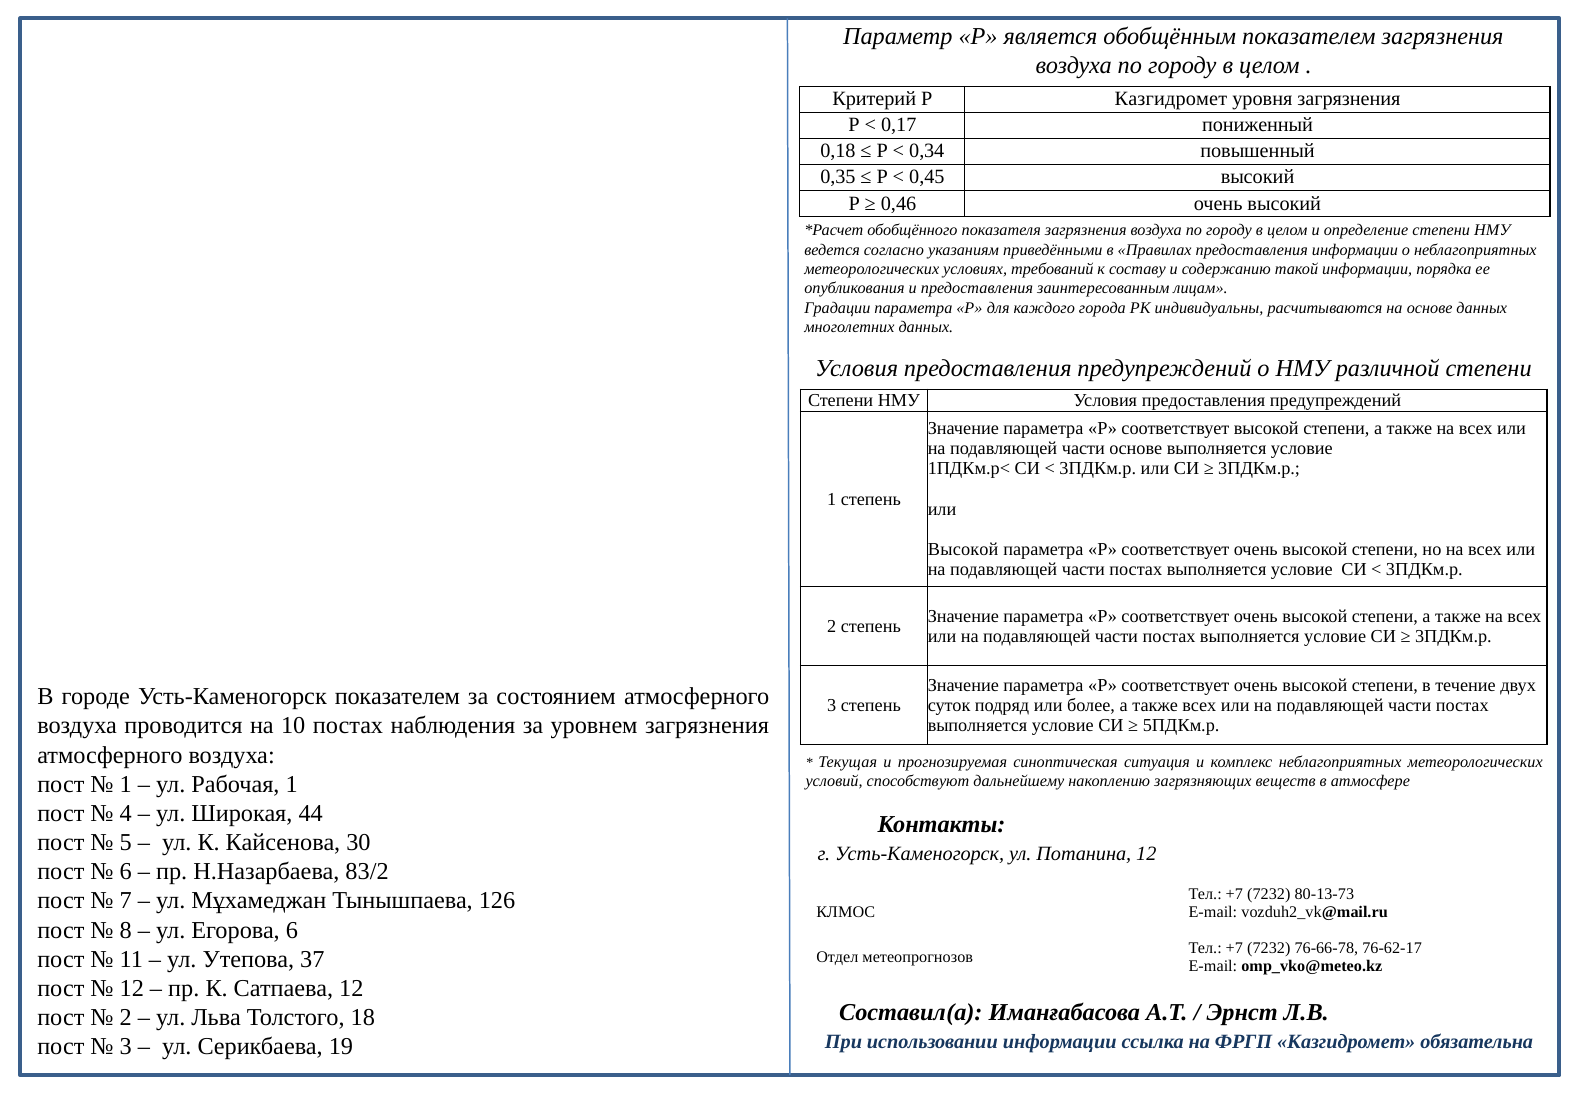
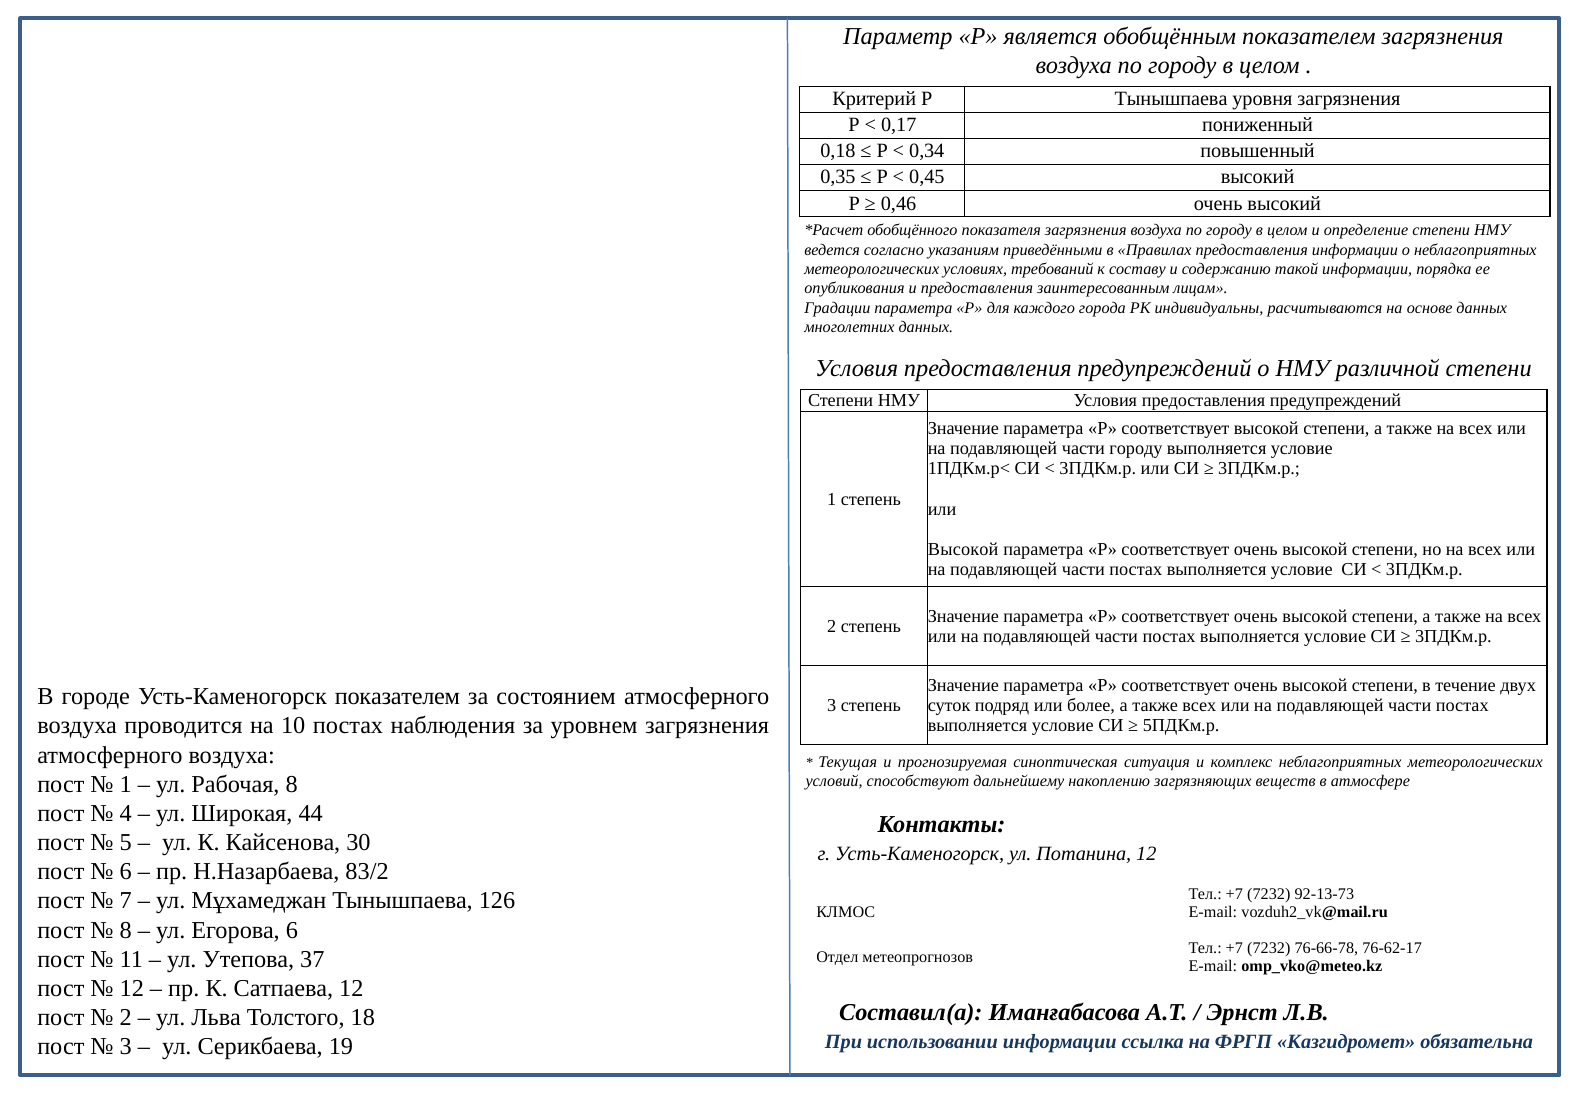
Р Казгидромет: Казгидромет -> Тынышпаева (1171, 99)
части основе: основе -> городу (1136, 448)
Рабочая 1: 1 -> 8 (292, 784)
80-13-73: 80-13-73 -> 92-13-73 (1324, 894)
